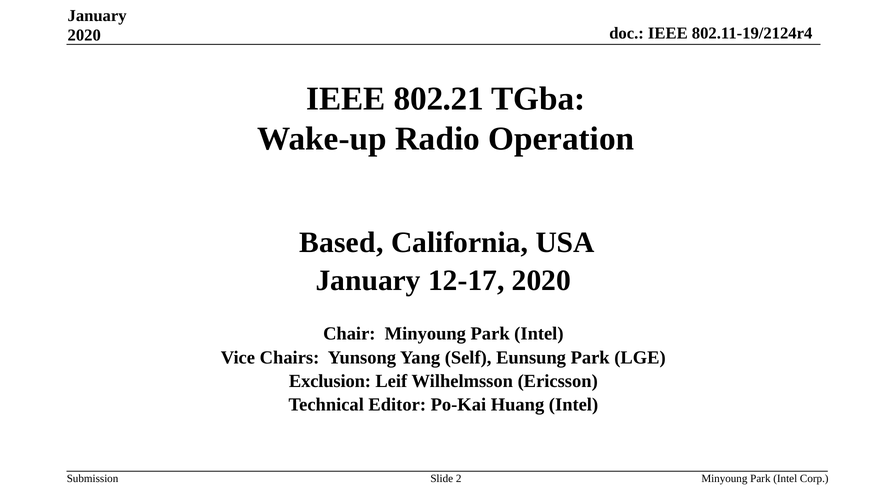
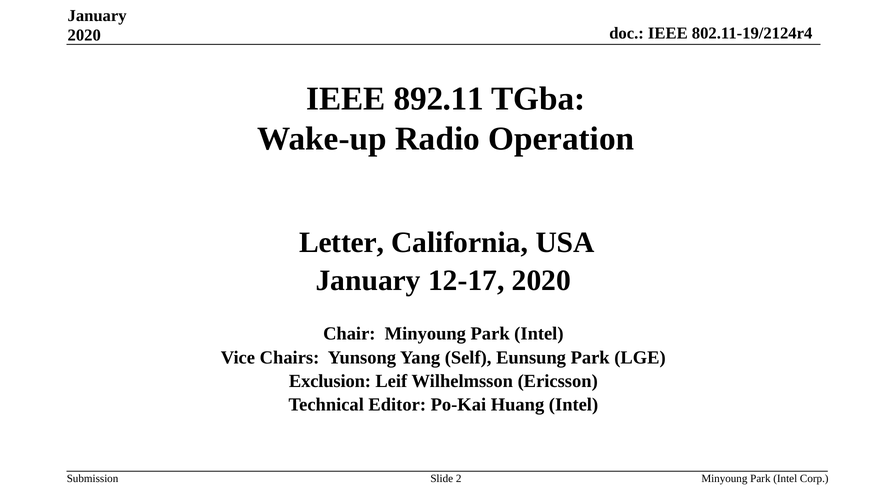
802.21: 802.21 -> 892.11 (439, 99)
Based: Based -> Letter (342, 243)
